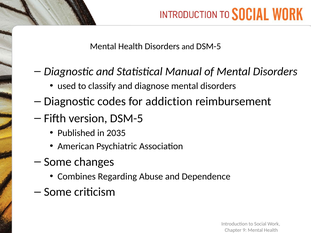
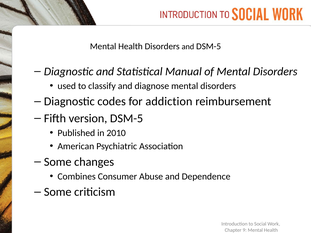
2035: 2035 -> 2010 (116, 133)
Regarding: Regarding -> Consumer (117, 177)
